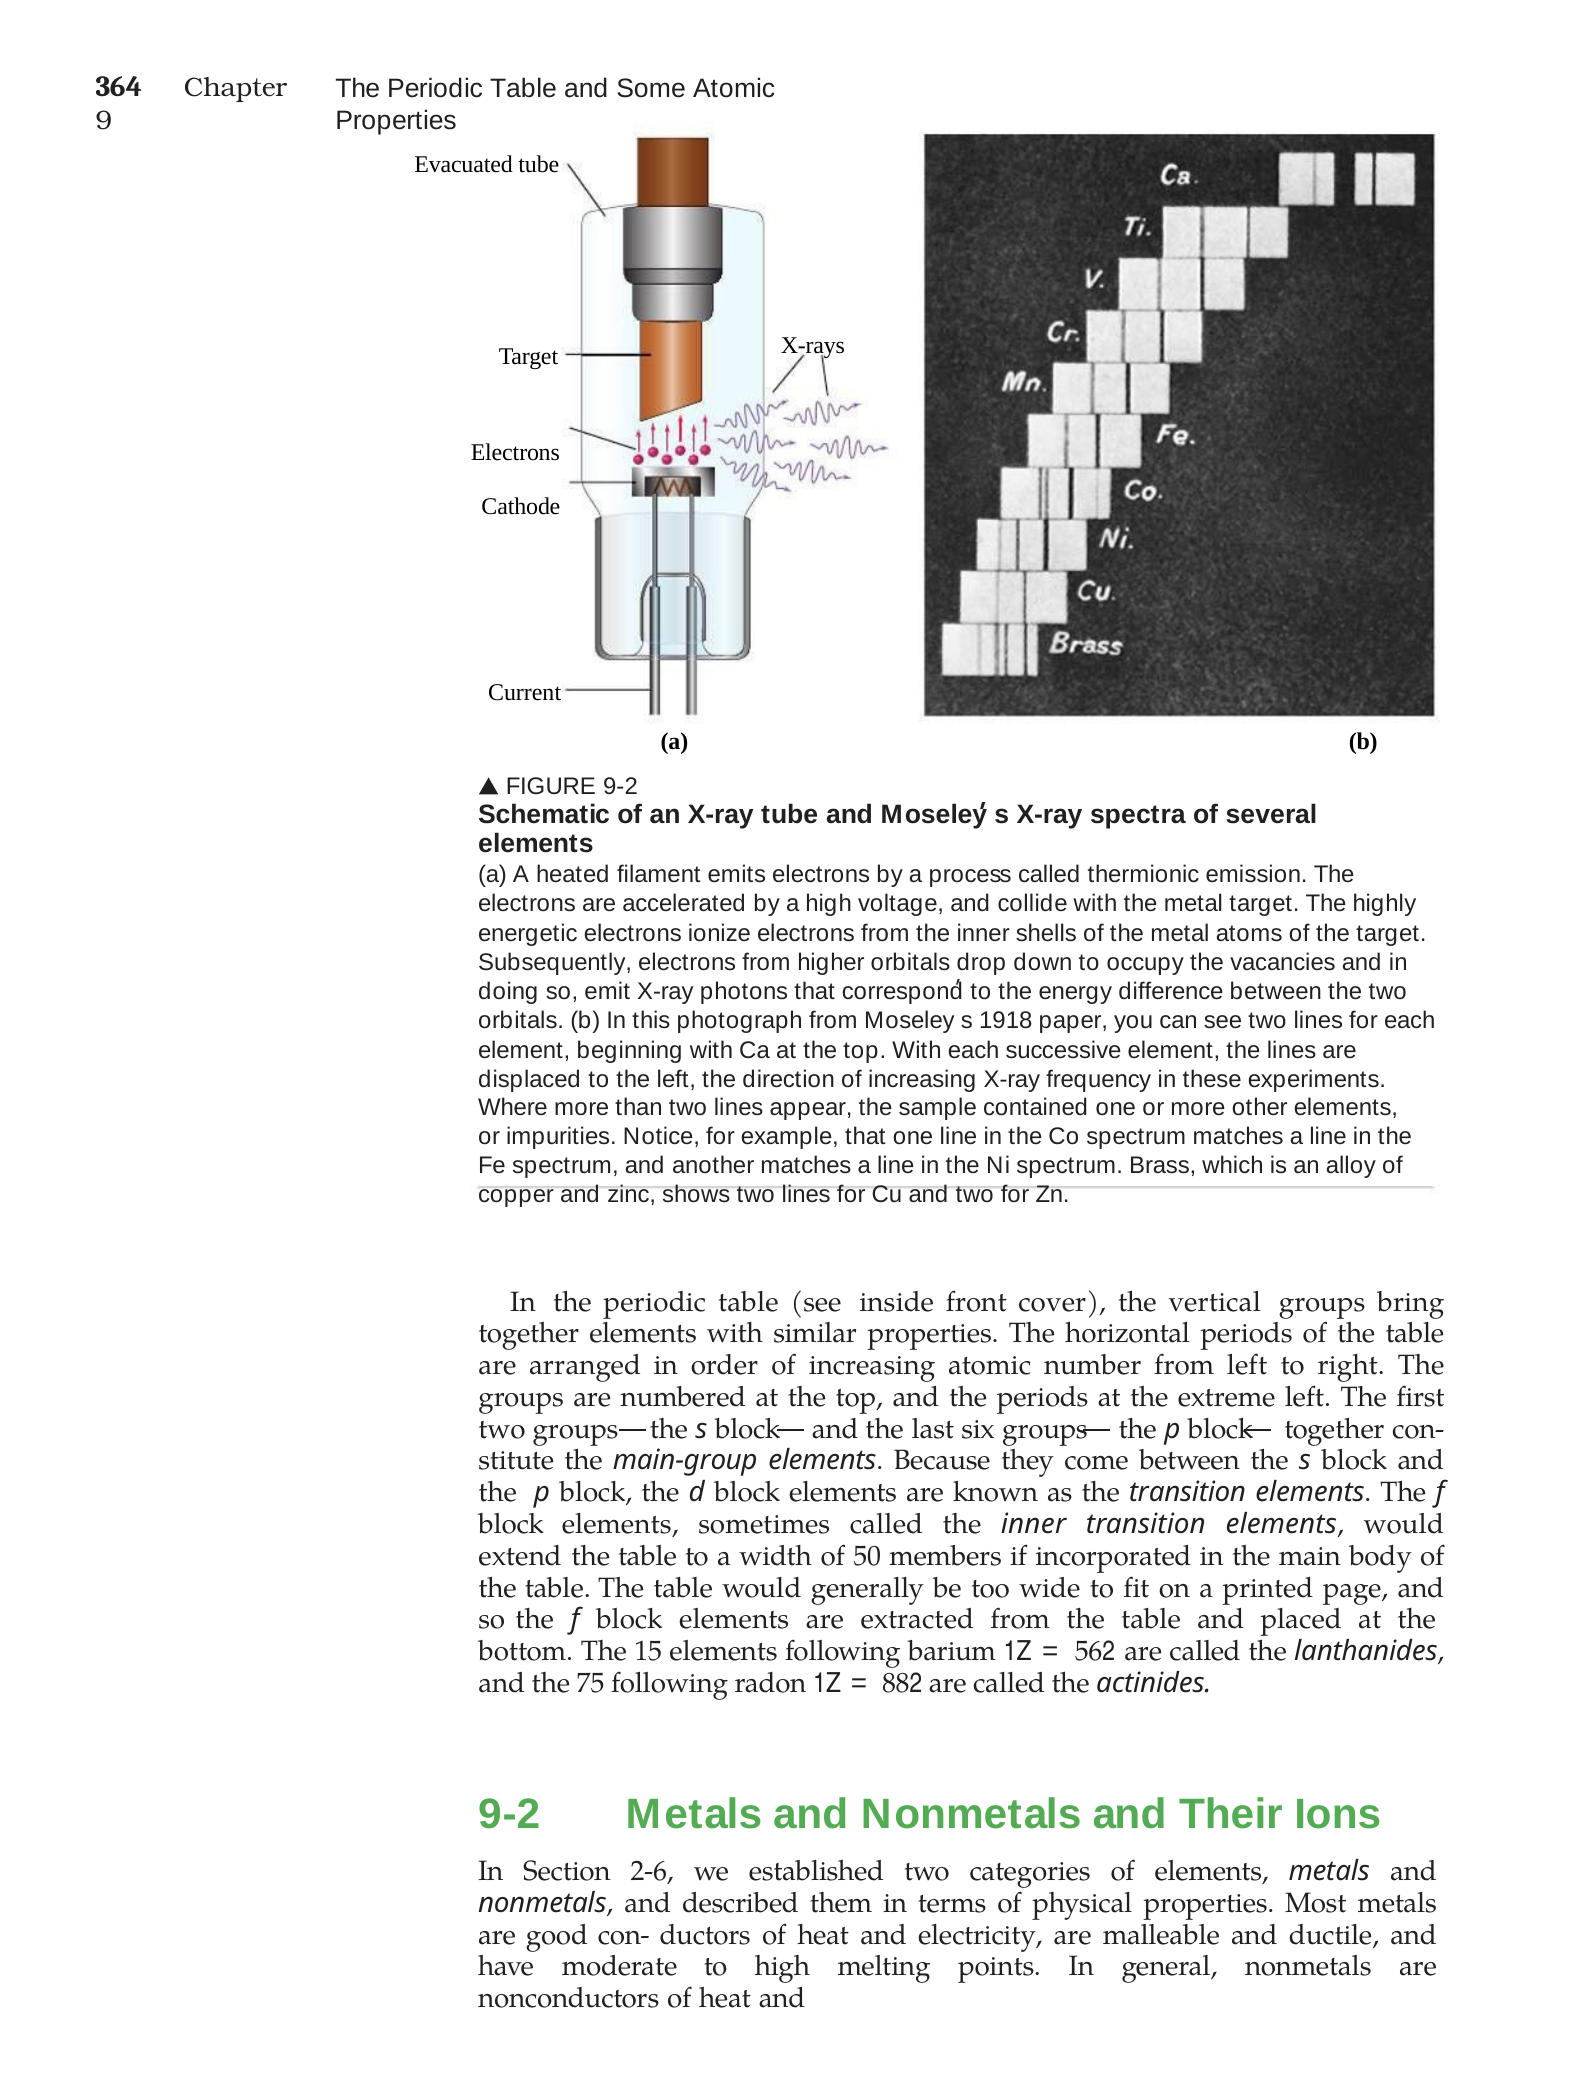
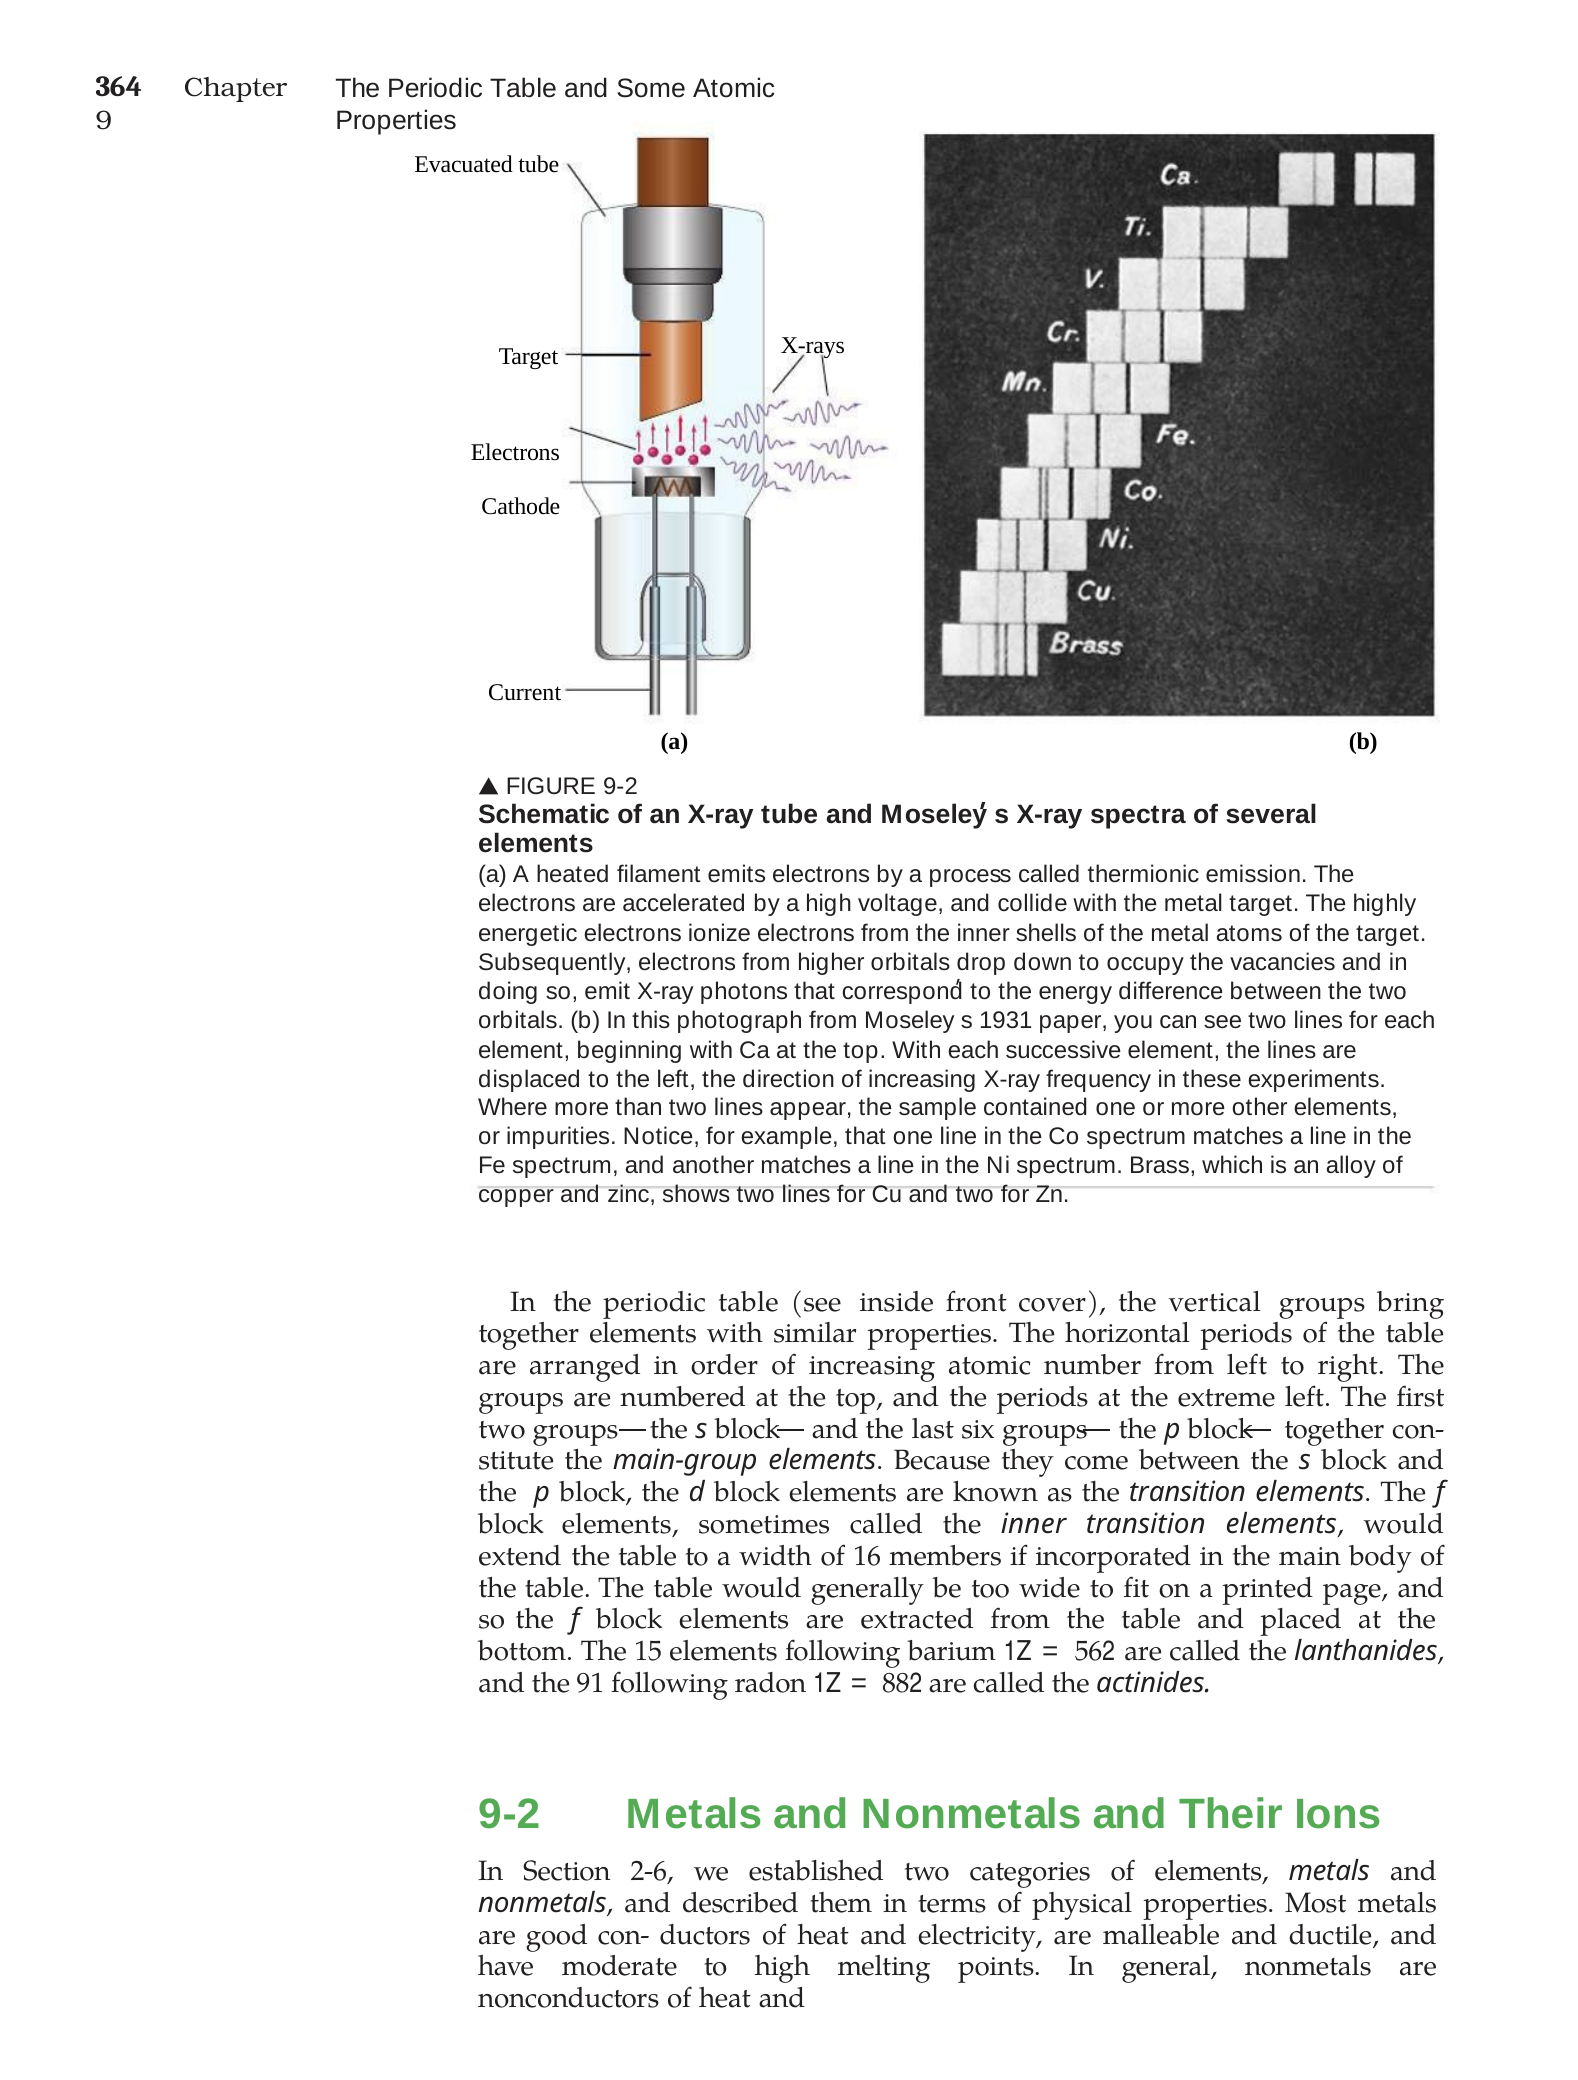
1918: 1918 -> 1931 (1006, 1021)
50: 50 -> 16 (867, 1556)
75: 75 -> 91 (591, 1683)
